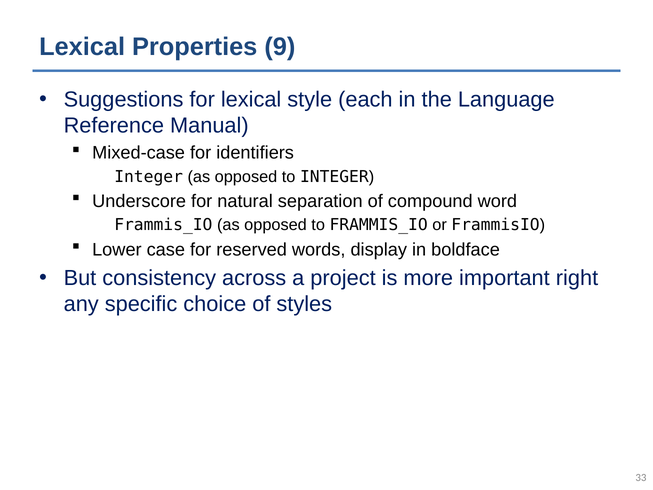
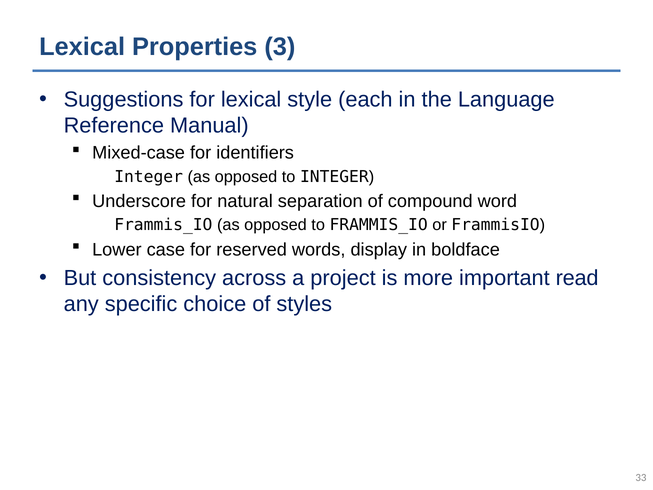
9: 9 -> 3 (280, 47)
right: right -> read (577, 278)
